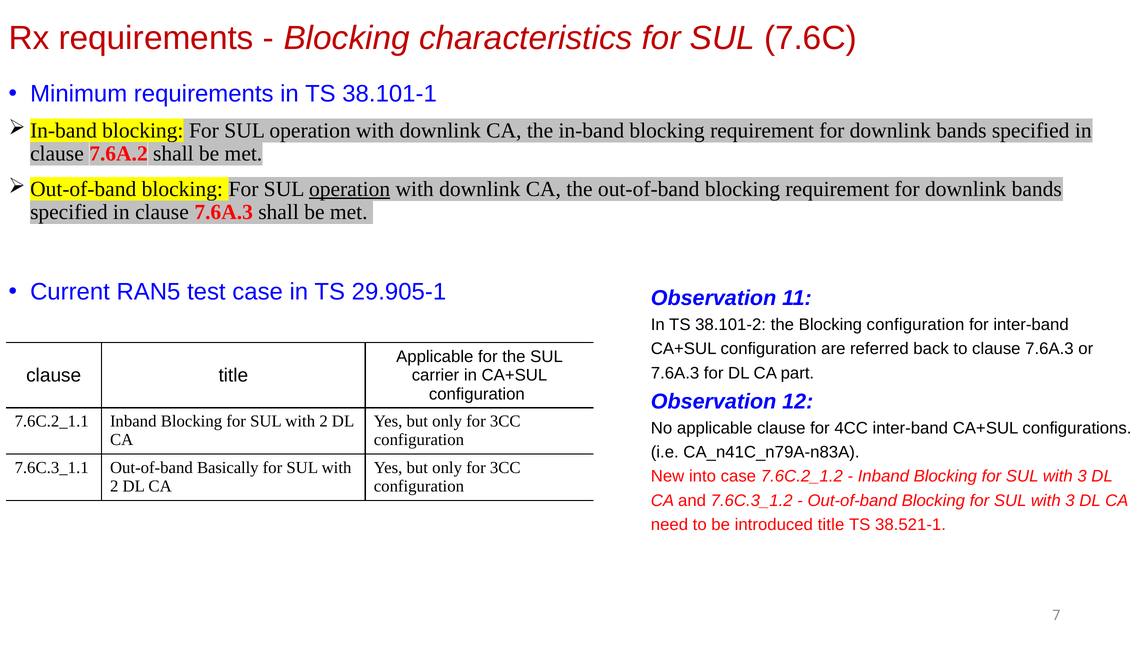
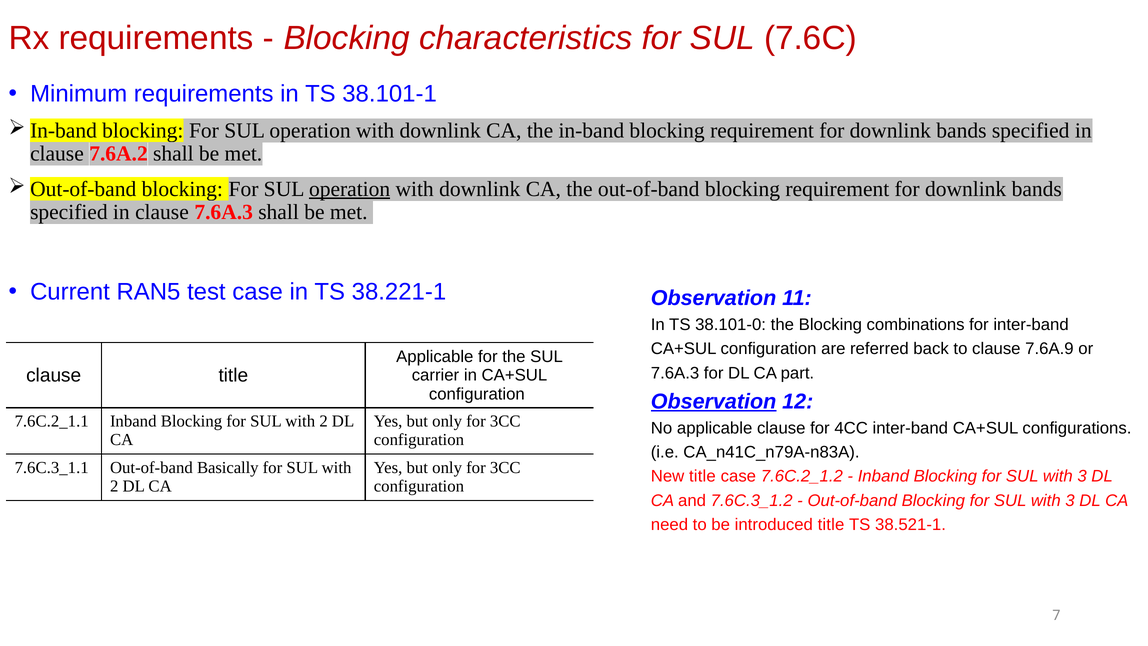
29.905-1: 29.905-1 -> 38.221-1 (399, 292)
38.101-2: 38.101-2 -> 38.101-0 (731, 325)
Blocking configuration: configuration -> combinations (916, 325)
to clause 7.6A.3: 7.6A.3 -> 7.6A.9 (1049, 349)
Observation underline: none -> present (714, 401)
New into: into -> title (702, 476)
